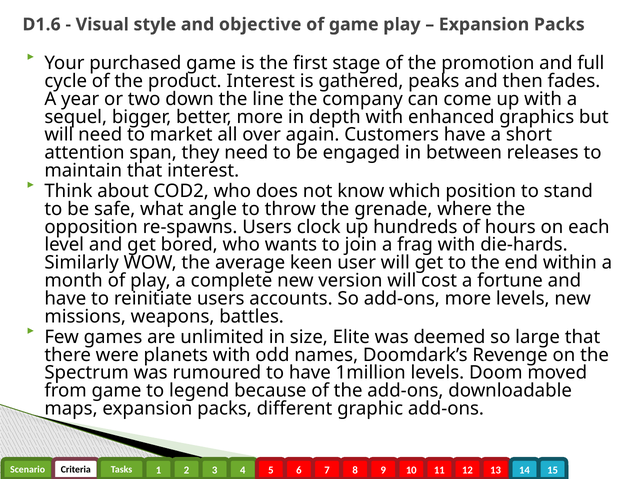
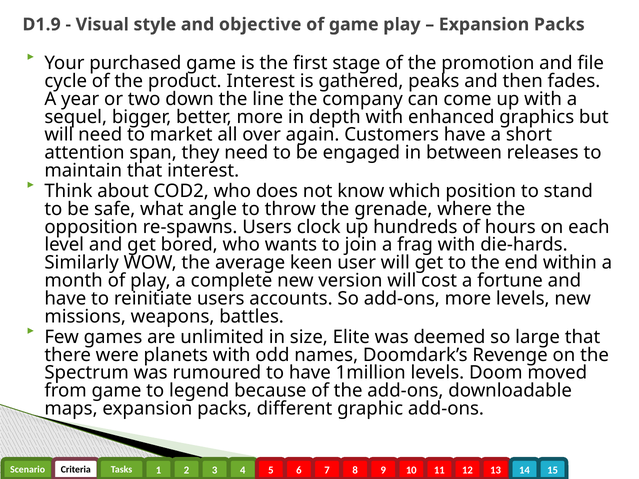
D1.6: D1.6 -> D1.9 (42, 24)
full: full -> file (591, 63)
